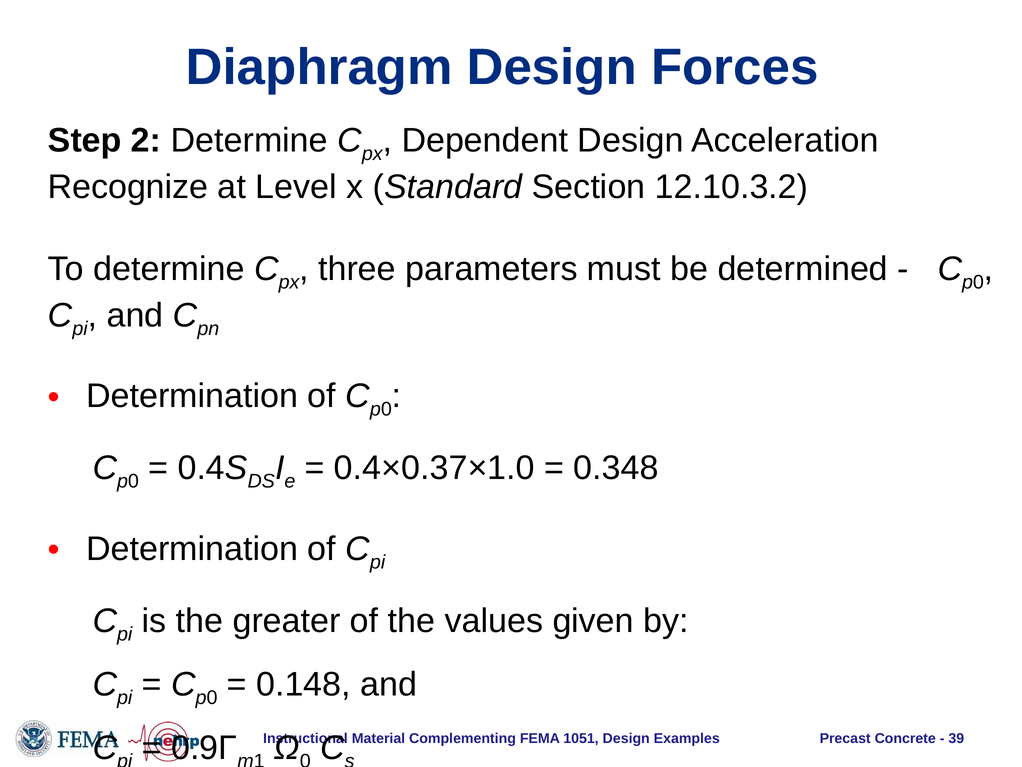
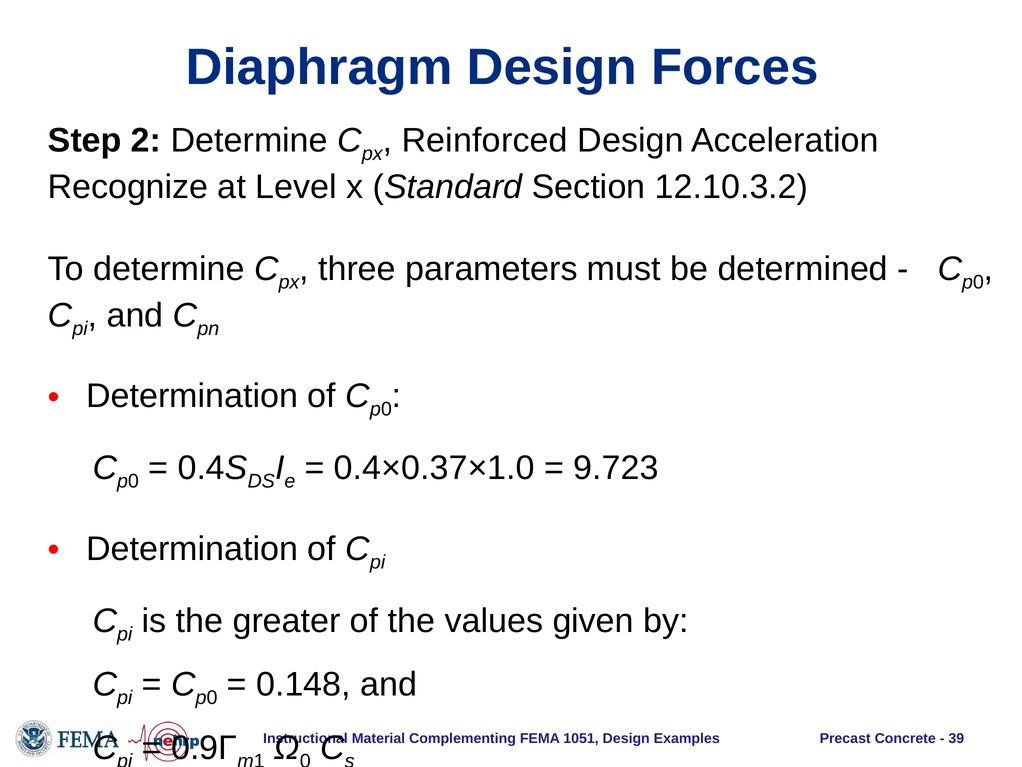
Dependent: Dependent -> Reinforced (485, 140)
0.348: 0.348 -> 9.723 (616, 468)
